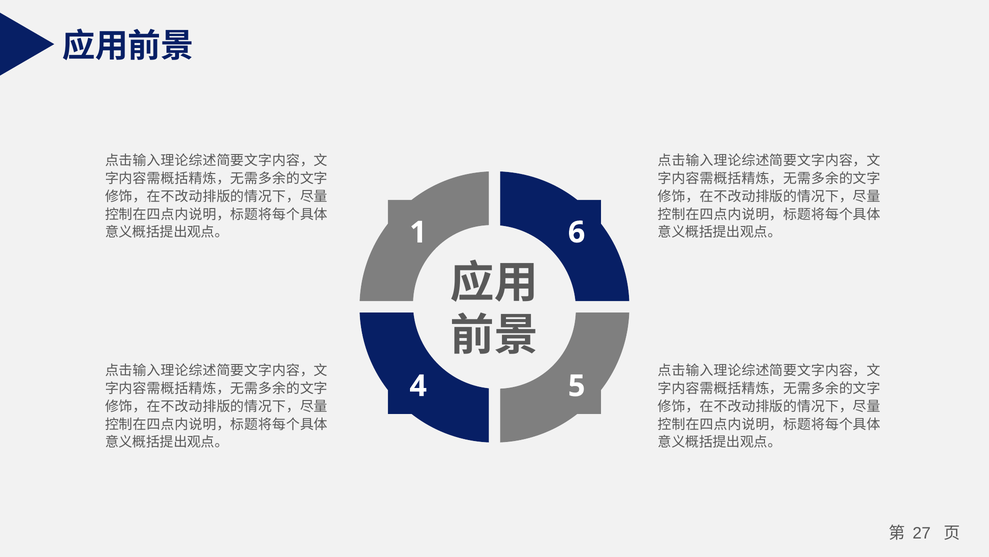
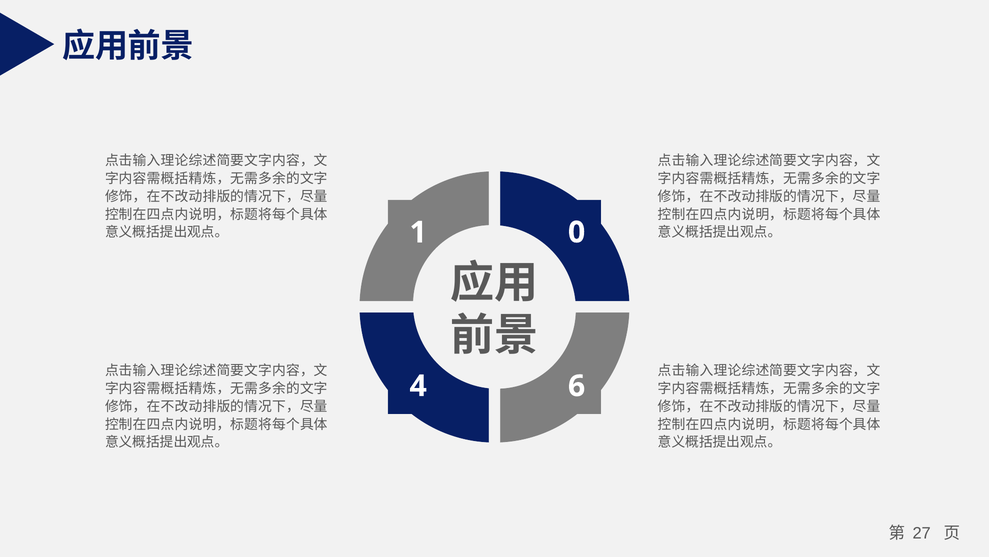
6: 6 -> 0 (577, 232)
5: 5 -> 6 (577, 386)
